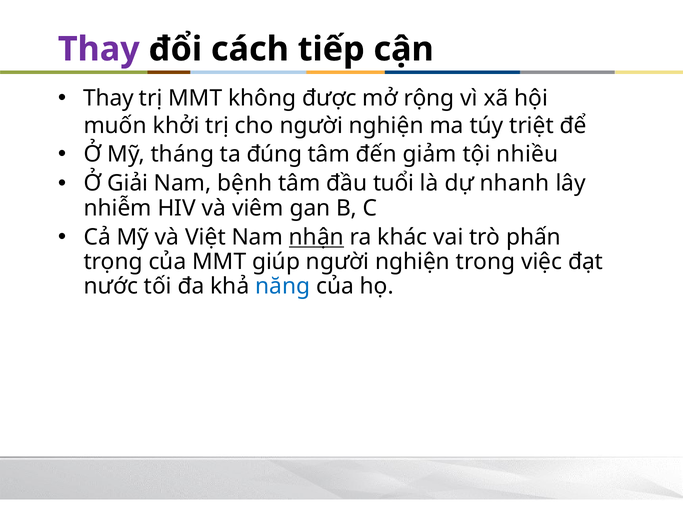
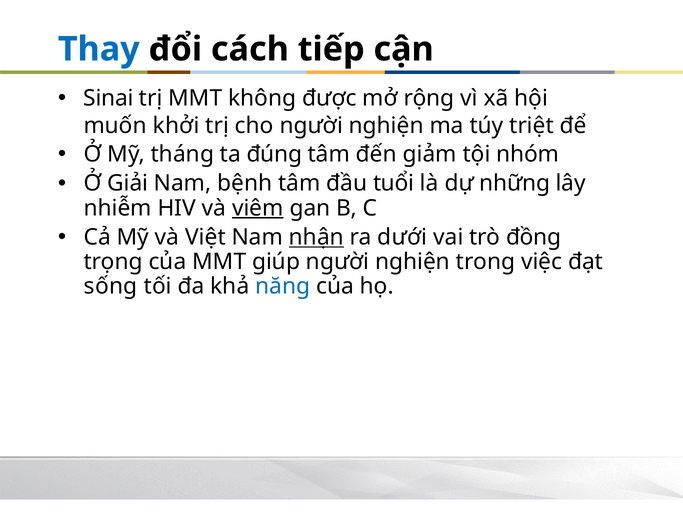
Thay colour: purple -> blue (99, 49)
Thay: Thay -> Sinai (108, 98)
nhiều: nhiều -> nhóm (528, 154)
nhanh: nhanh -> những (515, 184)
viêm underline: none -> present (258, 208)
khác: khác -> dưới (402, 237)
phấn: phấn -> đồng (534, 237)
nước: nước -> sống (111, 286)
